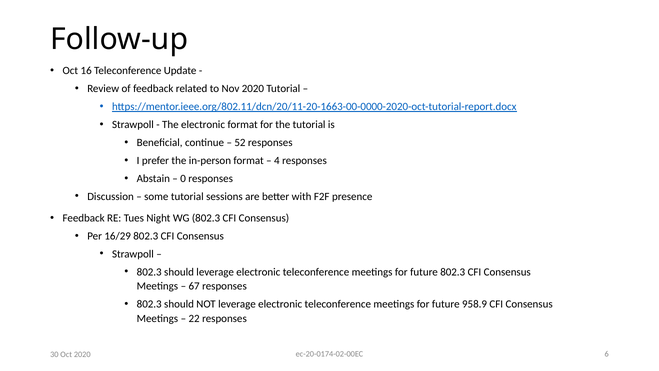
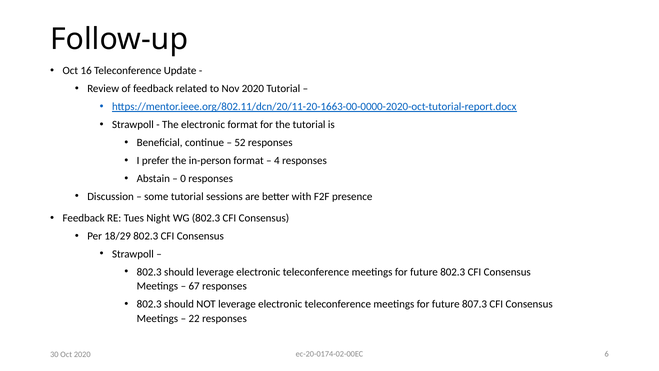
16/29: 16/29 -> 18/29 (118, 236)
958.9: 958.9 -> 807.3 (475, 304)
